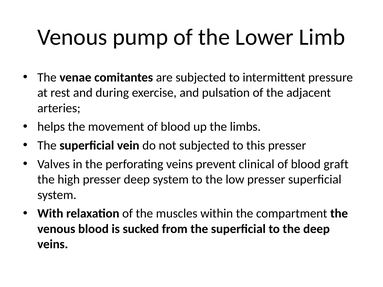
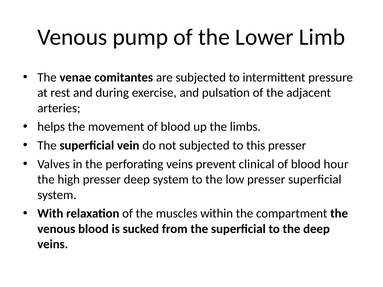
graft: graft -> hour (336, 164)
